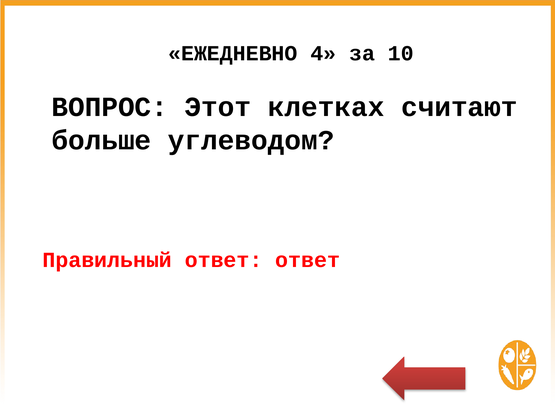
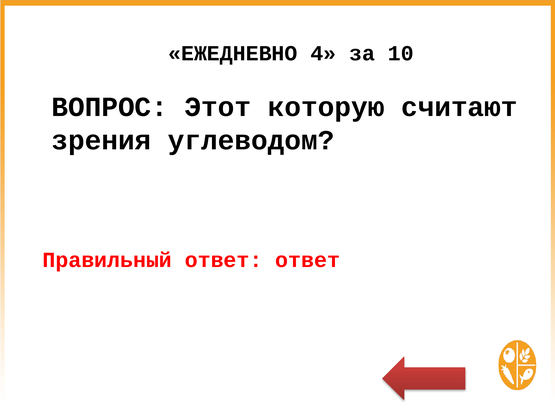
клетках: клетках -> которую (326, 107)
больше: больше -> зрения (101, 140)
